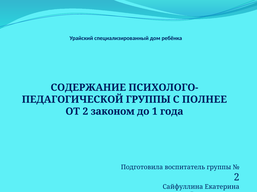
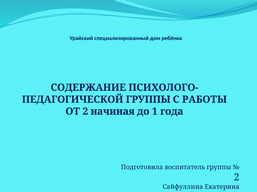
ПОЛНЕЕ: ПОЛНЕЕ -> РАБОТЫ (204, 100)
законом: законом -> начиная (113, 112)
